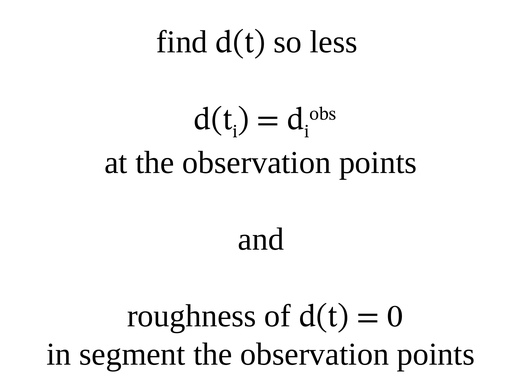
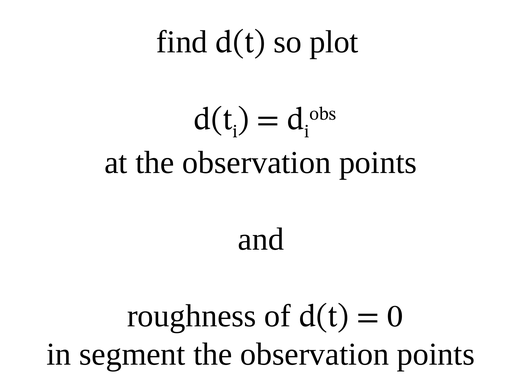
less: less -> plot (334, 42)
